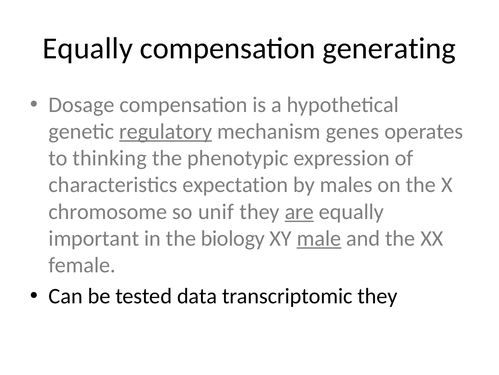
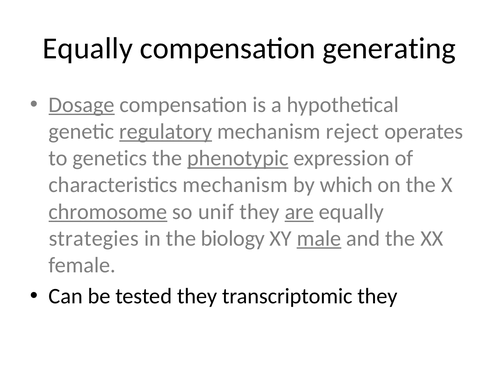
Dosage underline: none -> present (82, 105)
genes: genes -> reject (352, 131)
thinking: thinking -> genetics (110, 158)
phenotypic underline: none -> present (238, 158)
characteristics expectation: expectation -> mechanism (235, 185)
males: males -> which (346, 185)
chromosome underline: none -> present (108, 211)
important: important -> strategies (94, 238)
tested data: data -> they (197, 296)
